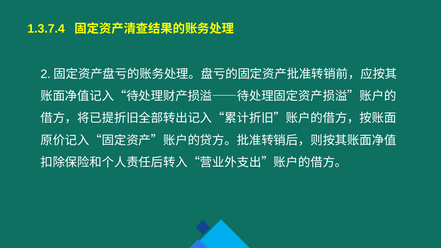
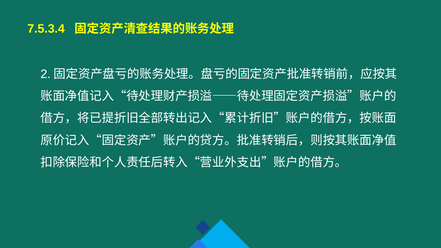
1.3.7.4: 1.3.7.4 -> 7.5.3.4 (46, 29)
